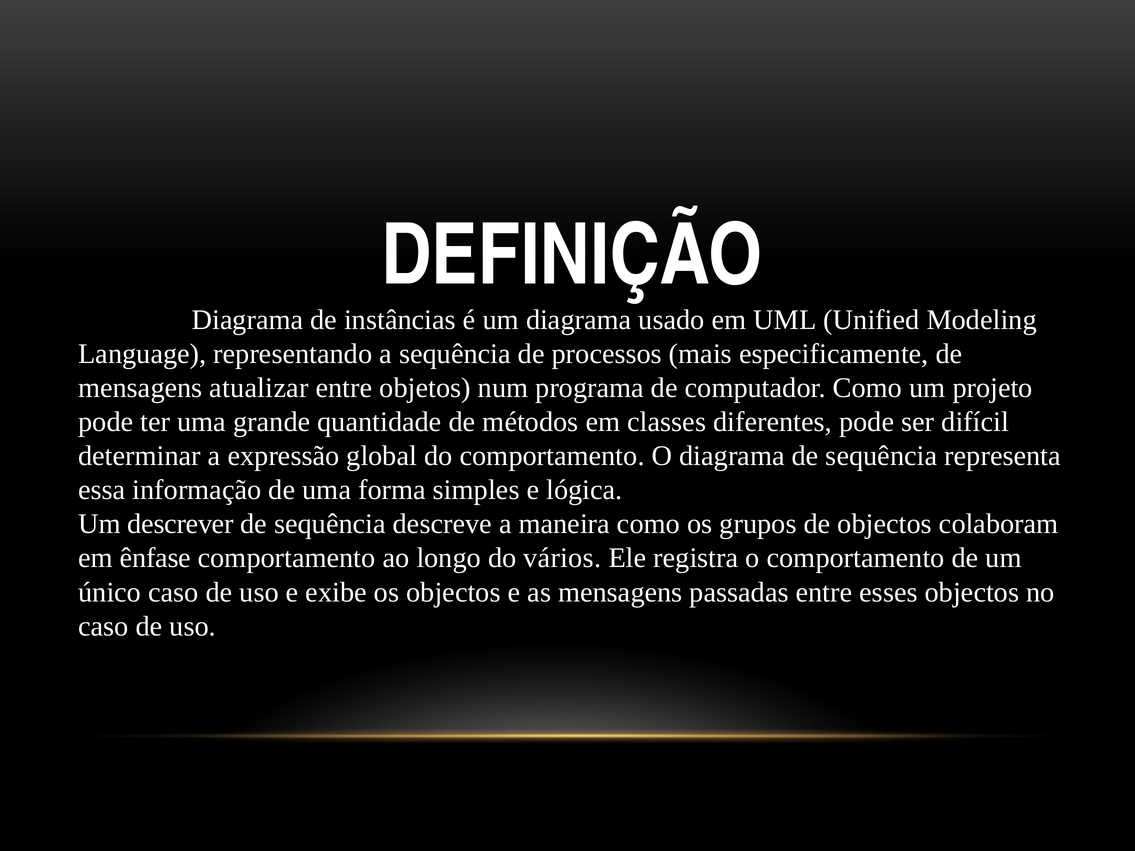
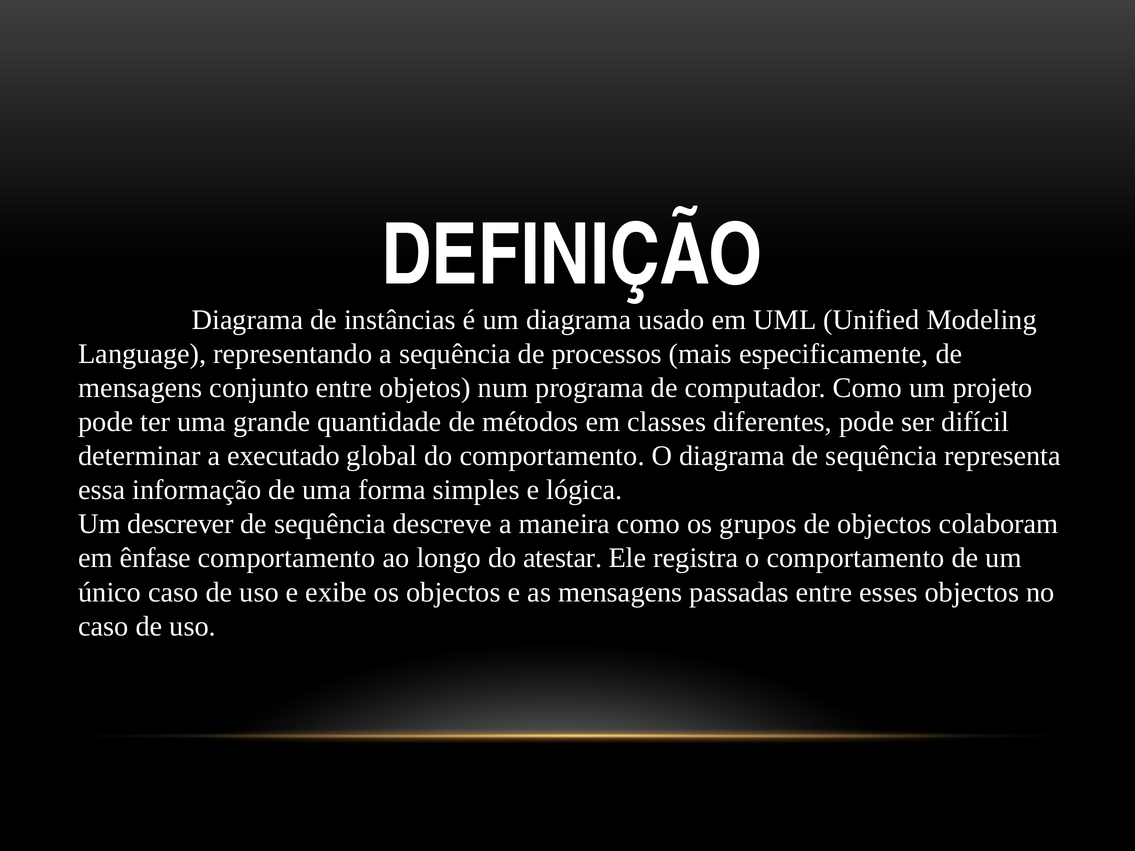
atualizar: atualizar -> conjunto (259, 388)
expressão: expressão -> executado (284, 456)
vários: vários -> atestar (563, 558)
